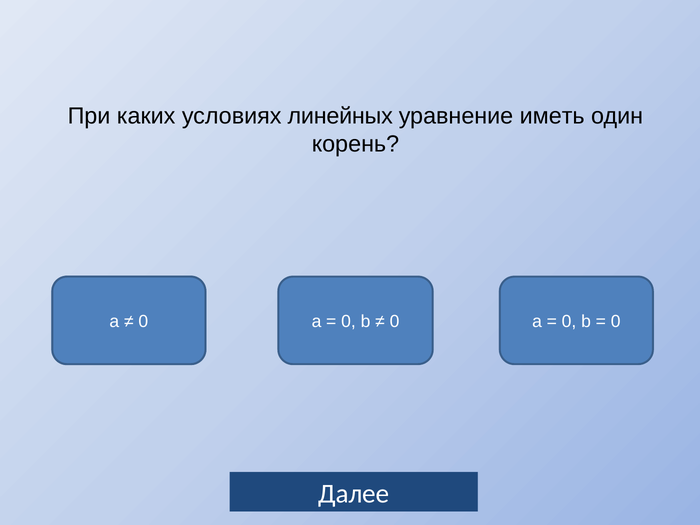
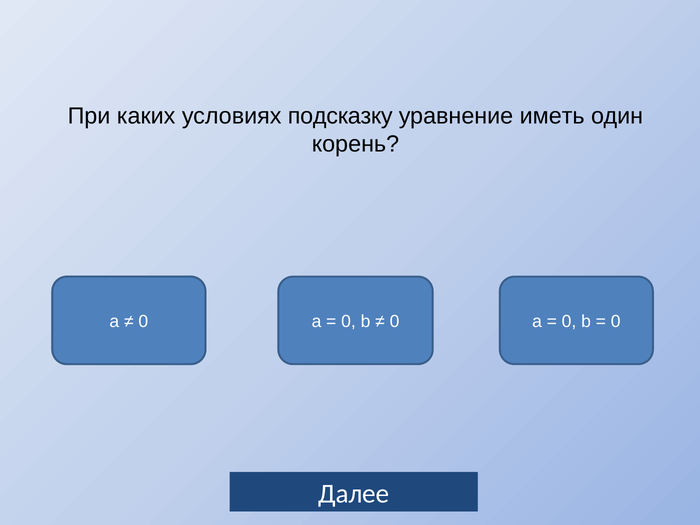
линейных: линейных -> подсказку (340, 116)
